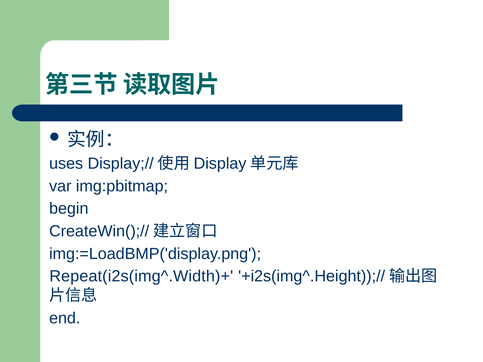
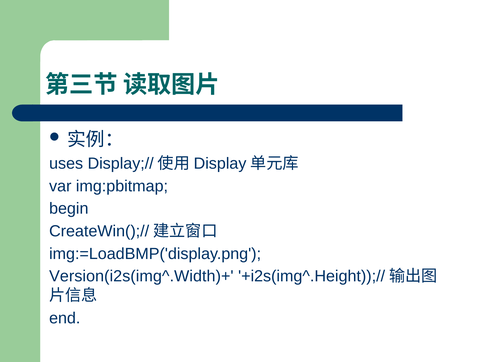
Repeat(i2s(img^.Width)+: Repeat(i2s(img^.Width)+ -> Version(i2s(img^.Width)+ (141, 276)
